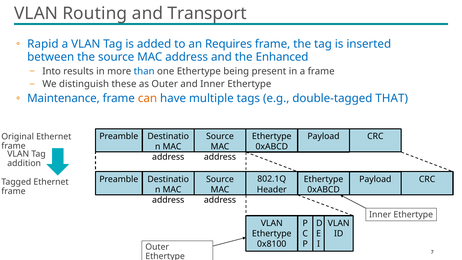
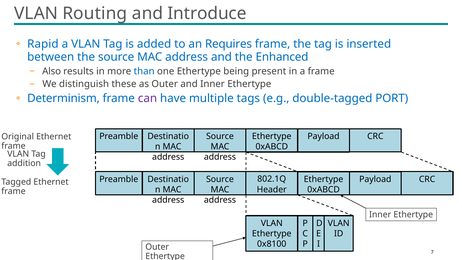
Transport: Transport -> Introduce (207, 13)
Into: Into -> Also (52, 71)
Maintenance: Maintenance -> Determinism (63, 98)
can colour: orange -> purple (147, 98)
THAT: THAT -> PORT (392, 98)
